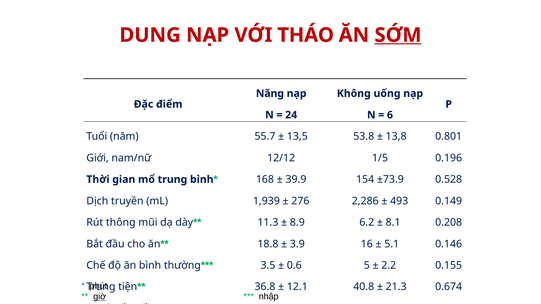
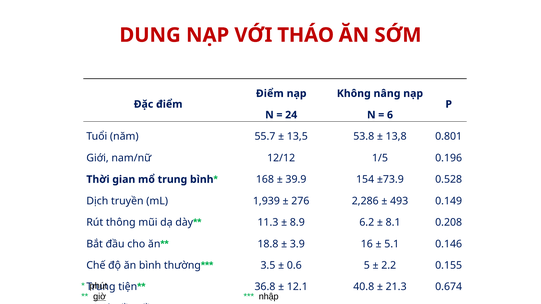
SỚM underline: present -> none (398, 35)
Năng: Năng -> Điểm (270, 94)
uống: uống -> nâng (387, 94)
